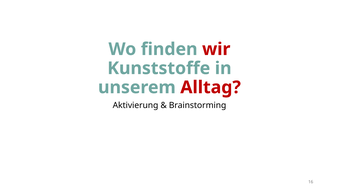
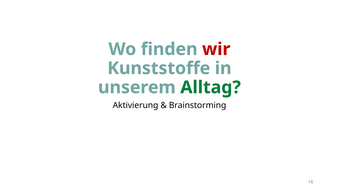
Alltag colour: red -> green (211, 87)
